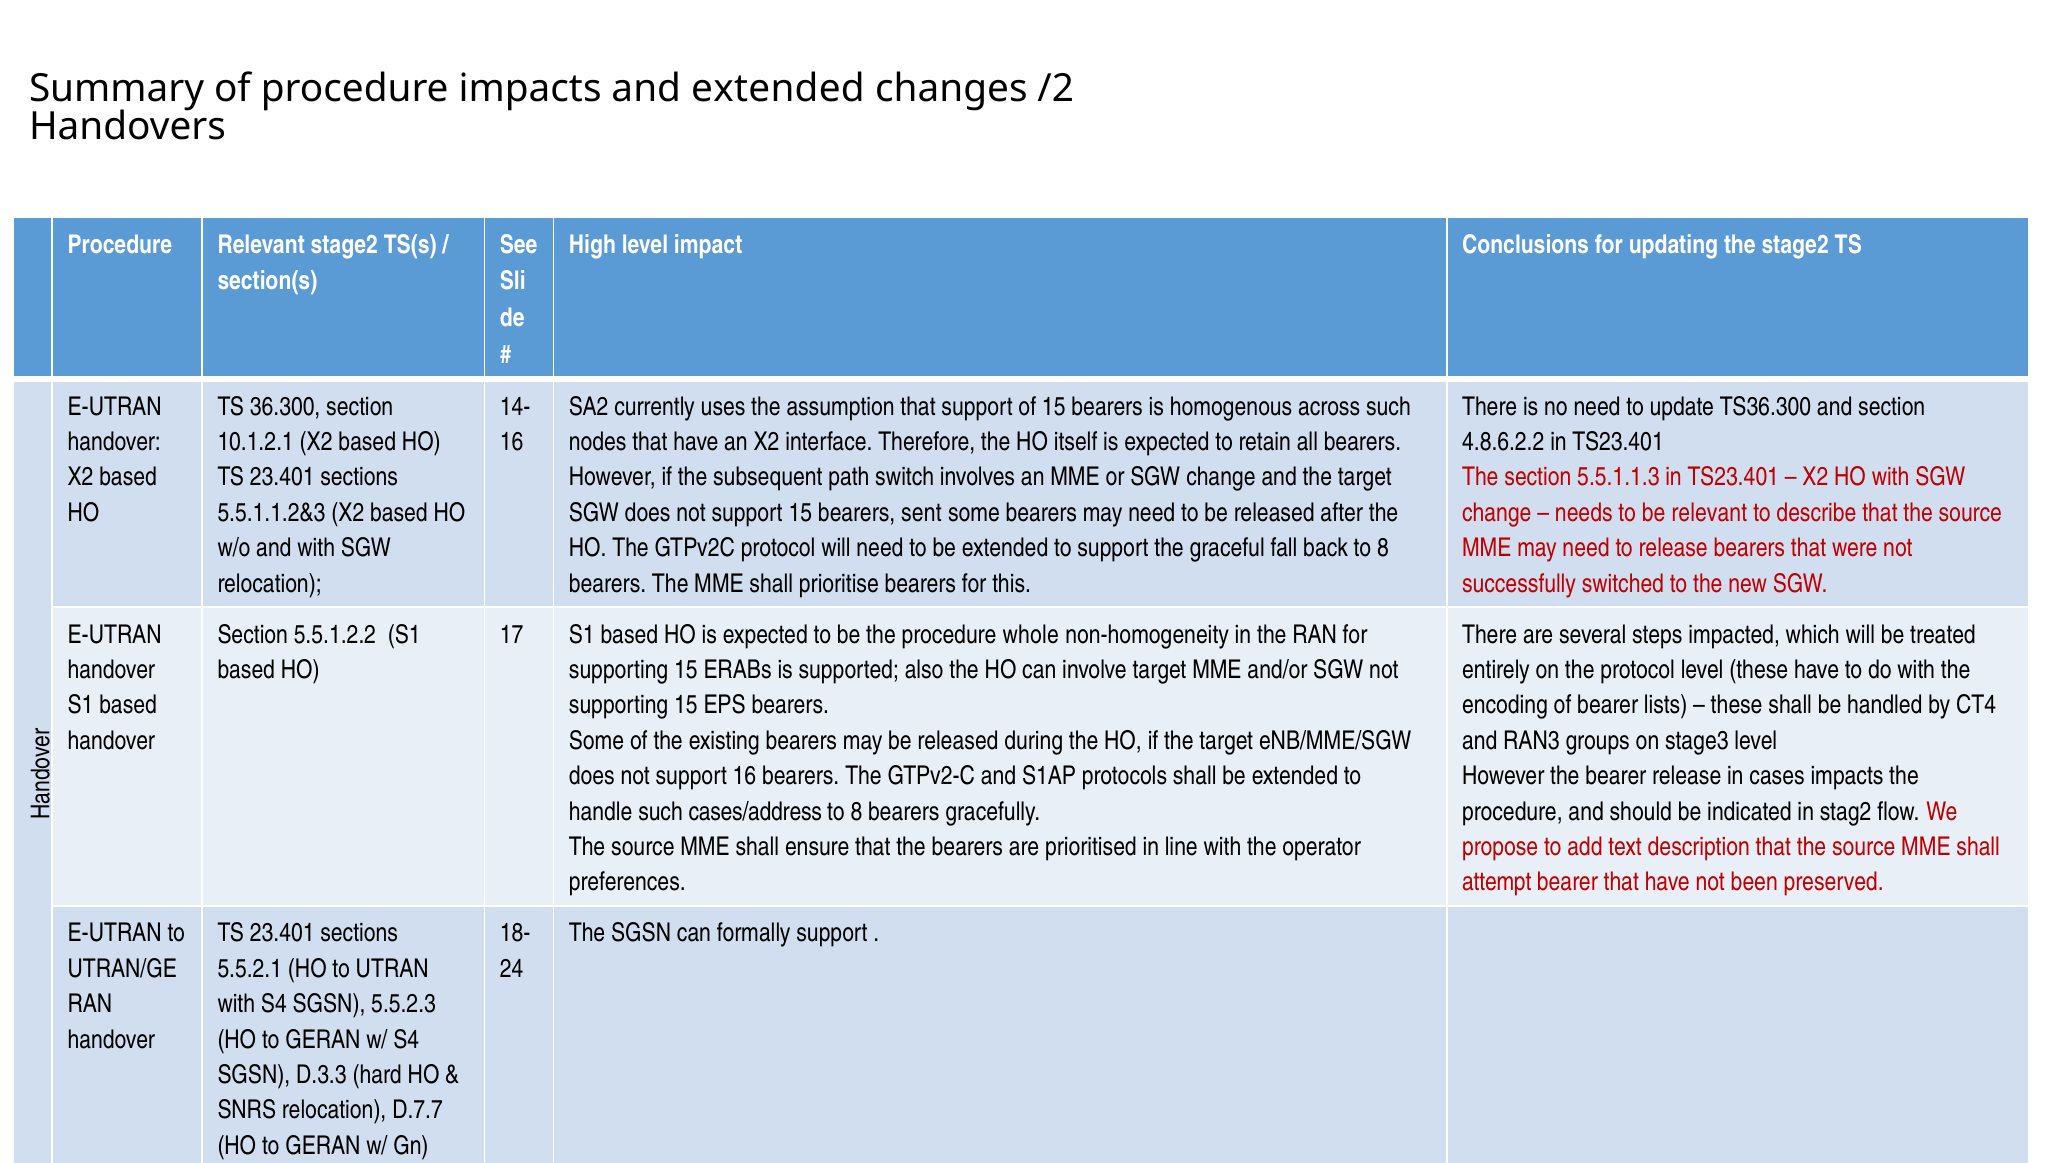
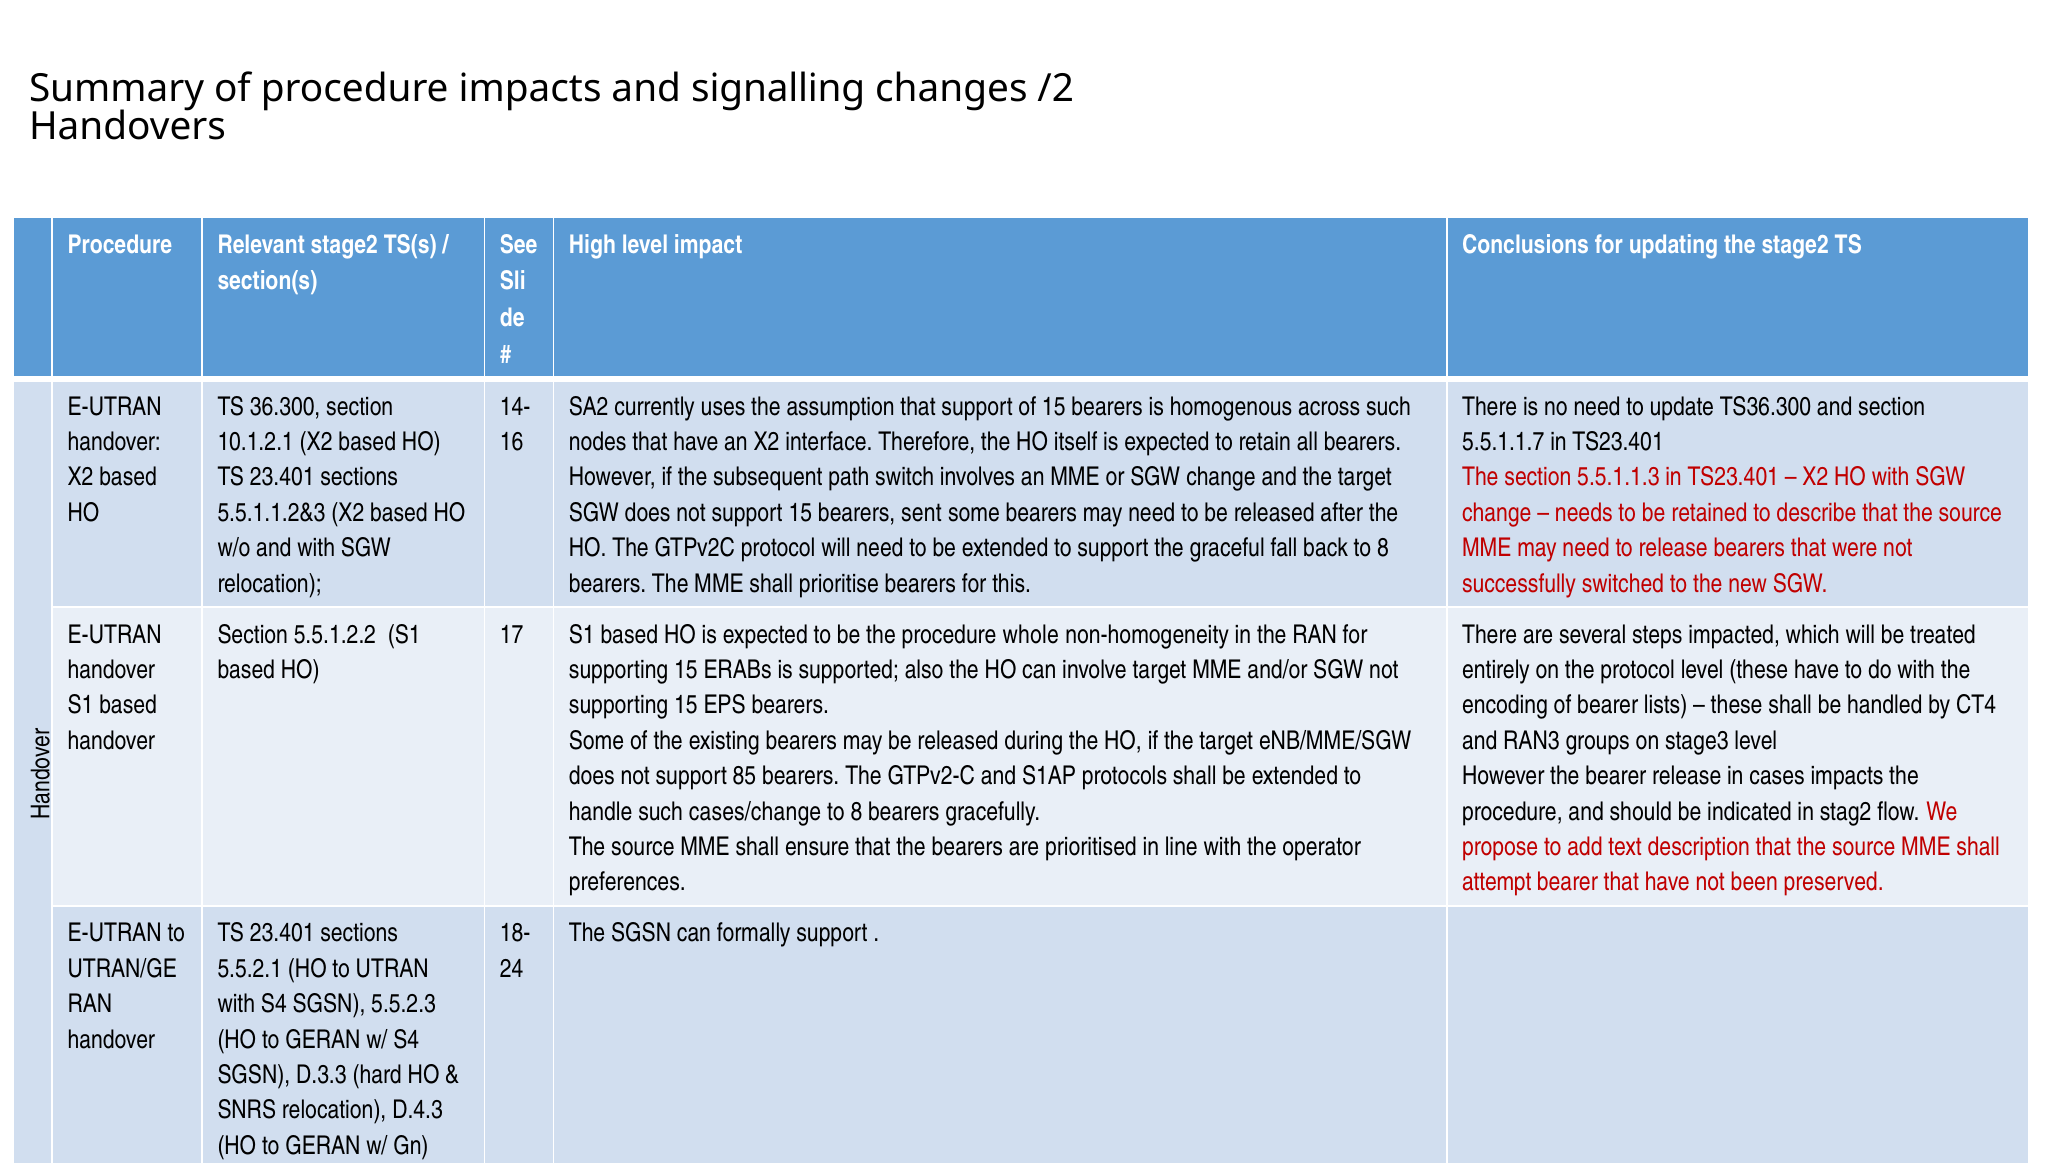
and extended: extended -> signalling (778, 89)
4.8.6.2.2: 4.8.6.2.2 -> 5.5.1.1.7 (1503, 442)
be relevant: relevant -> retained (1709, 513)
support 16: 16 -> 85 (744, 776)
cases/address: cases/address -> cases/change (755, 811)
D.7.7: D.7.7 -> D.4.3 (418, 1110)
